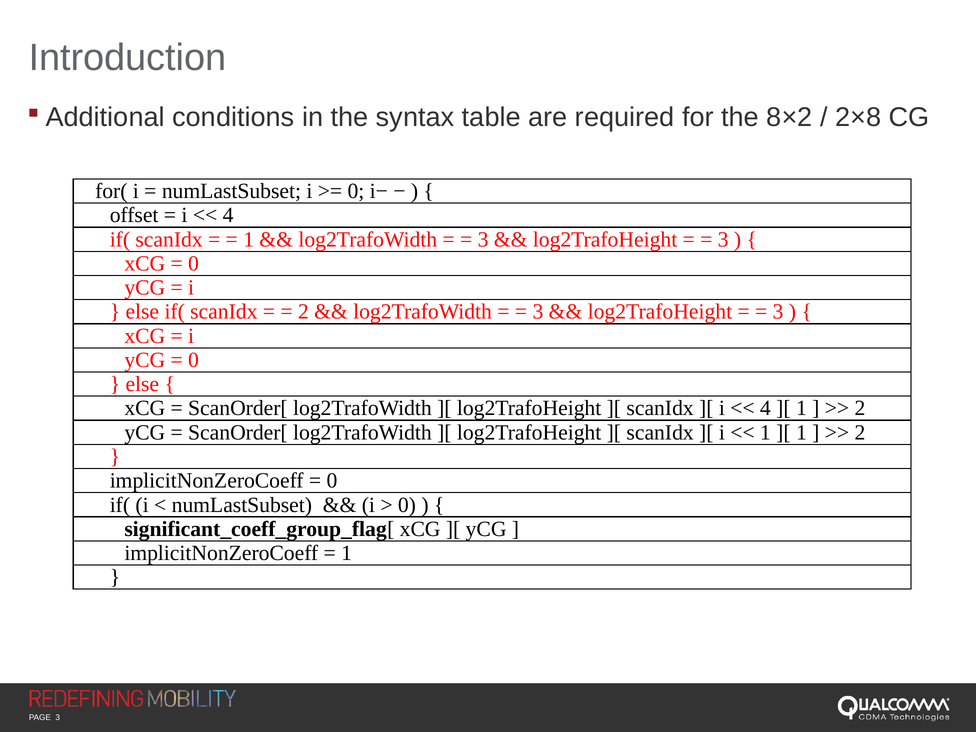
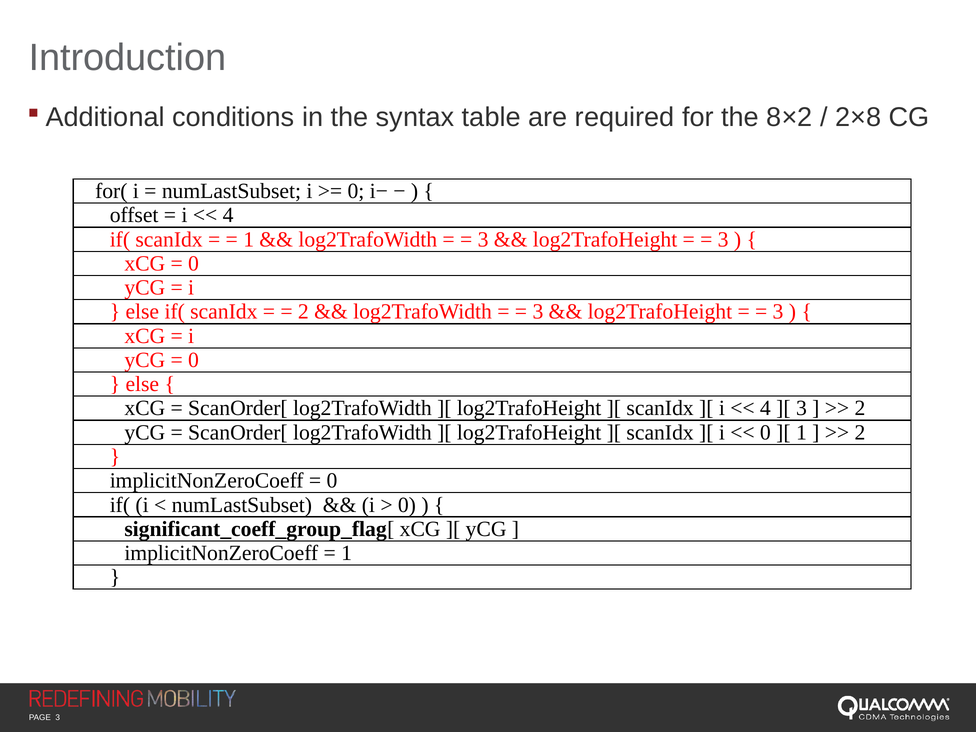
1: 1 -> 3 (801, 408)
1: 1 -> 0 (765, 432)
